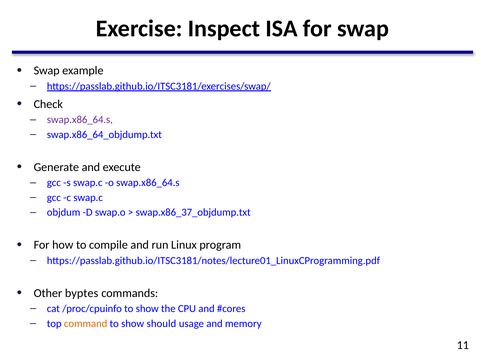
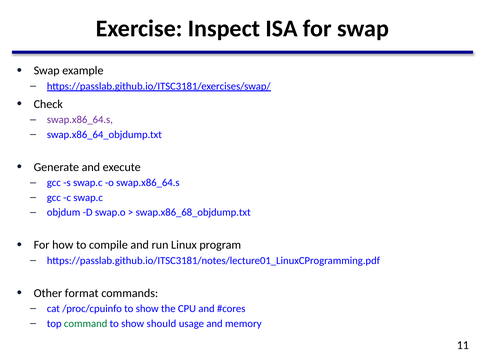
swap.x86_37_objdump.txt: swap.x86_37_objdump.txt -> swap.x86_68_objdump.txt (193, 212)
byptes: byptes -> format (82, 293)
command colour: orange -> green (86, 323)
